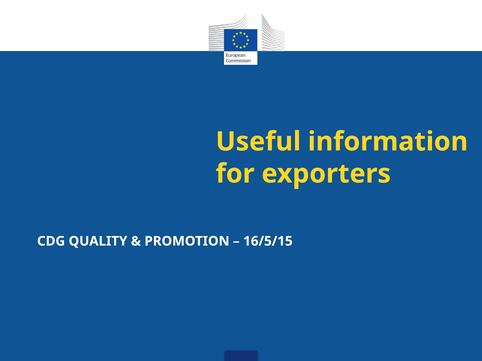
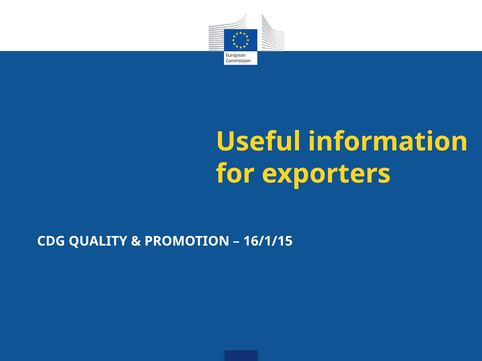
16/5/15: 16/5/15 -> 16/1/15 (268, 241)
